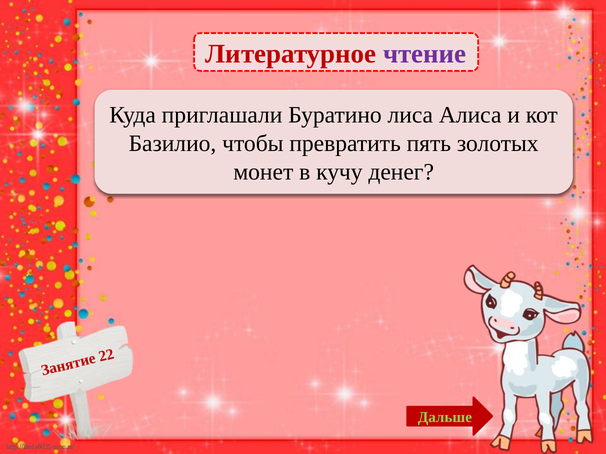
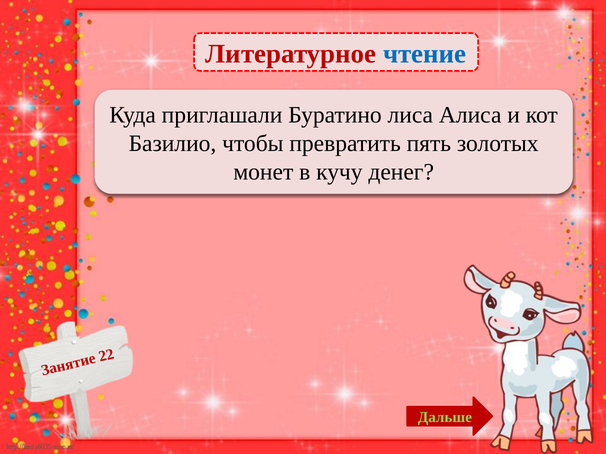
чтение colour: purple -> blue (425, 54)
